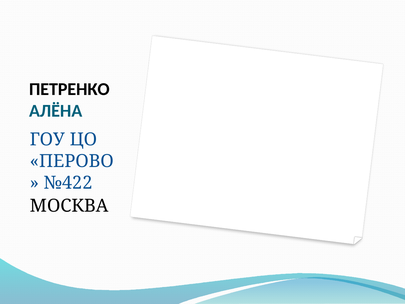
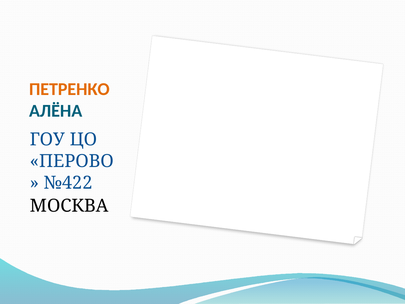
ПЕТРЕНКО colour: black -> orange (69, 89)
